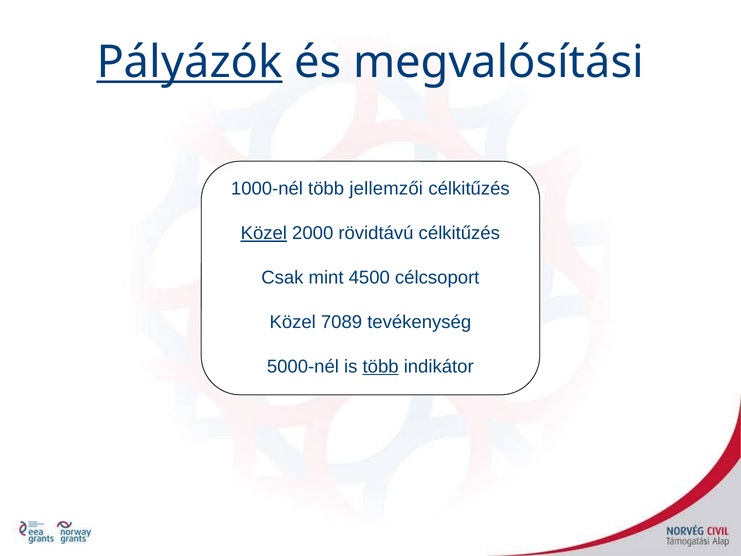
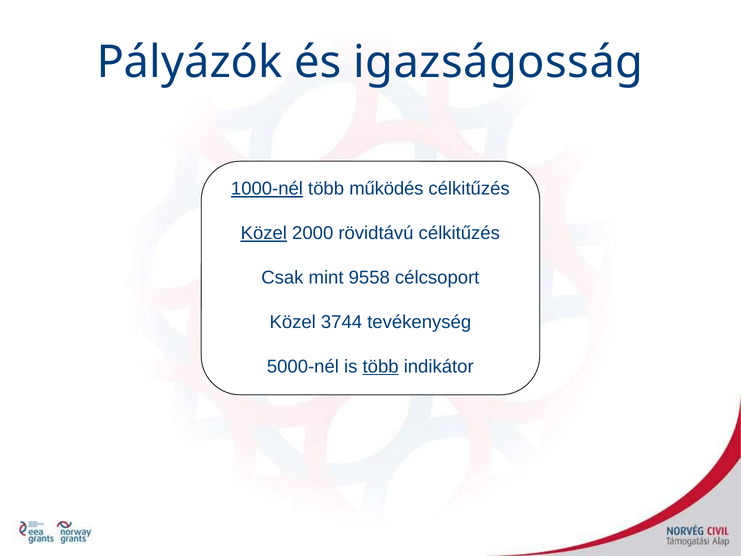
Pályázók underline: present -> none (189, 62)
megvalósítási: megvalósítási -> igazságosság (498, 62)
1000-nél underline: none -> present (267, 189)
jellemzői: jellemzői -> működés (386, 189)
4500: 4500 -> 9558 (369, 278)
7089: 7089 -> 3744 (342, 322)
